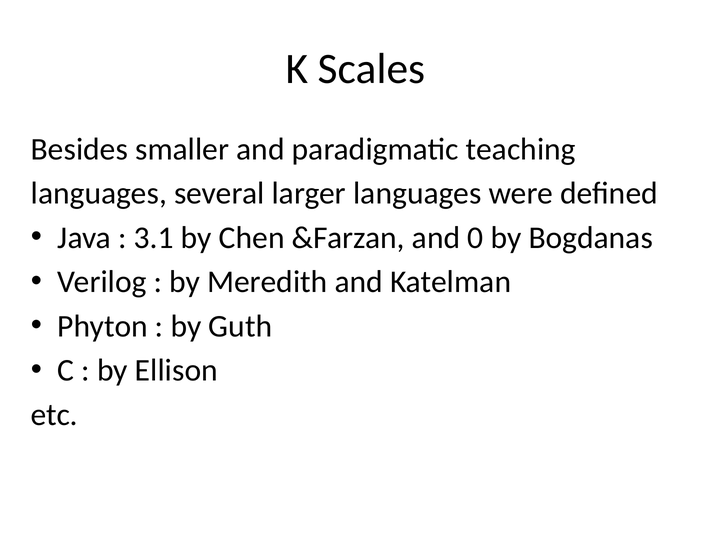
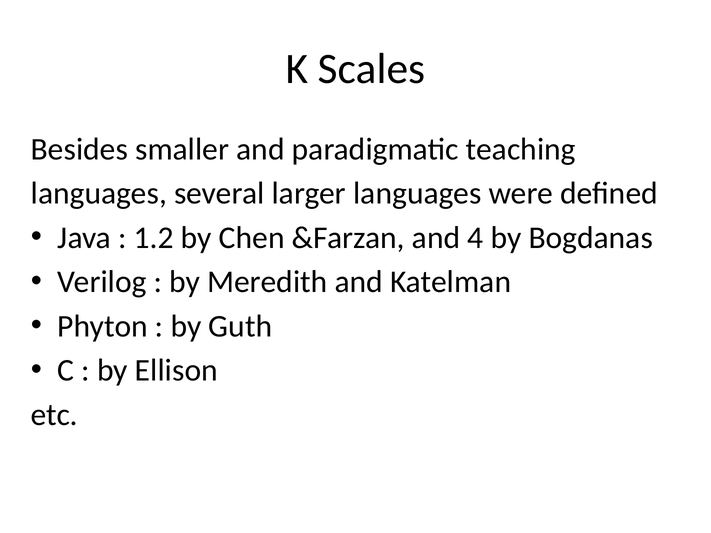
3.1: 3.1 -> 1.2 (154, 238)
0: 0 -> 4 (475, 238)
